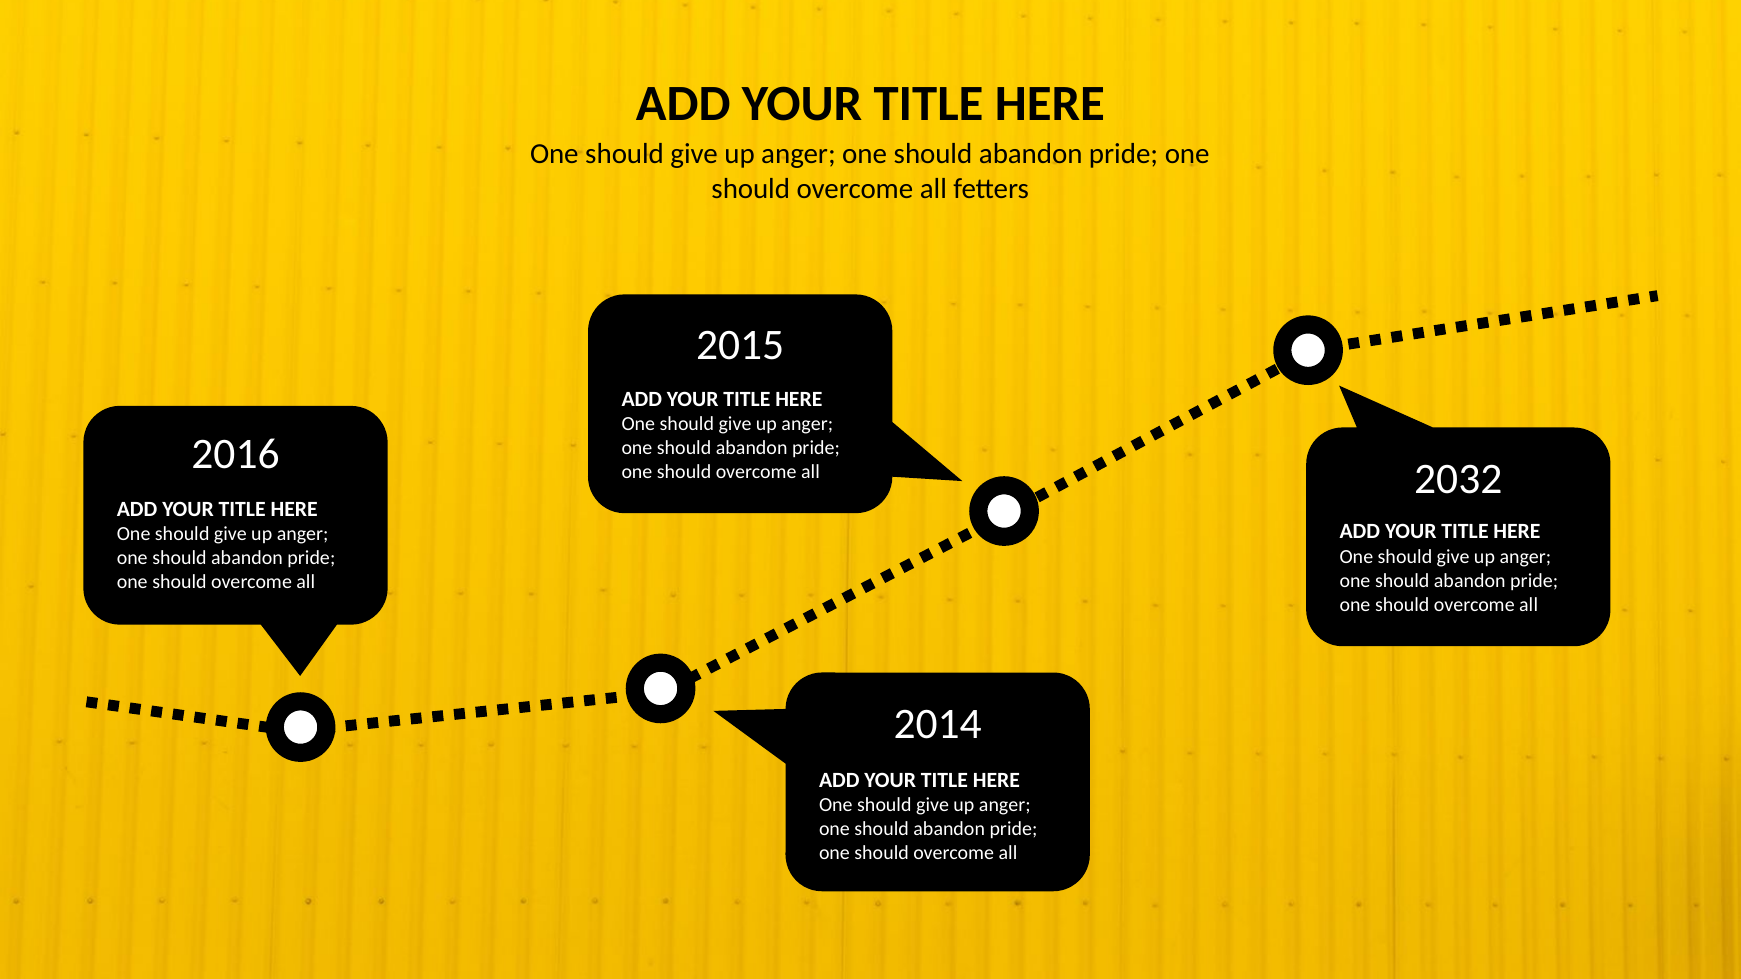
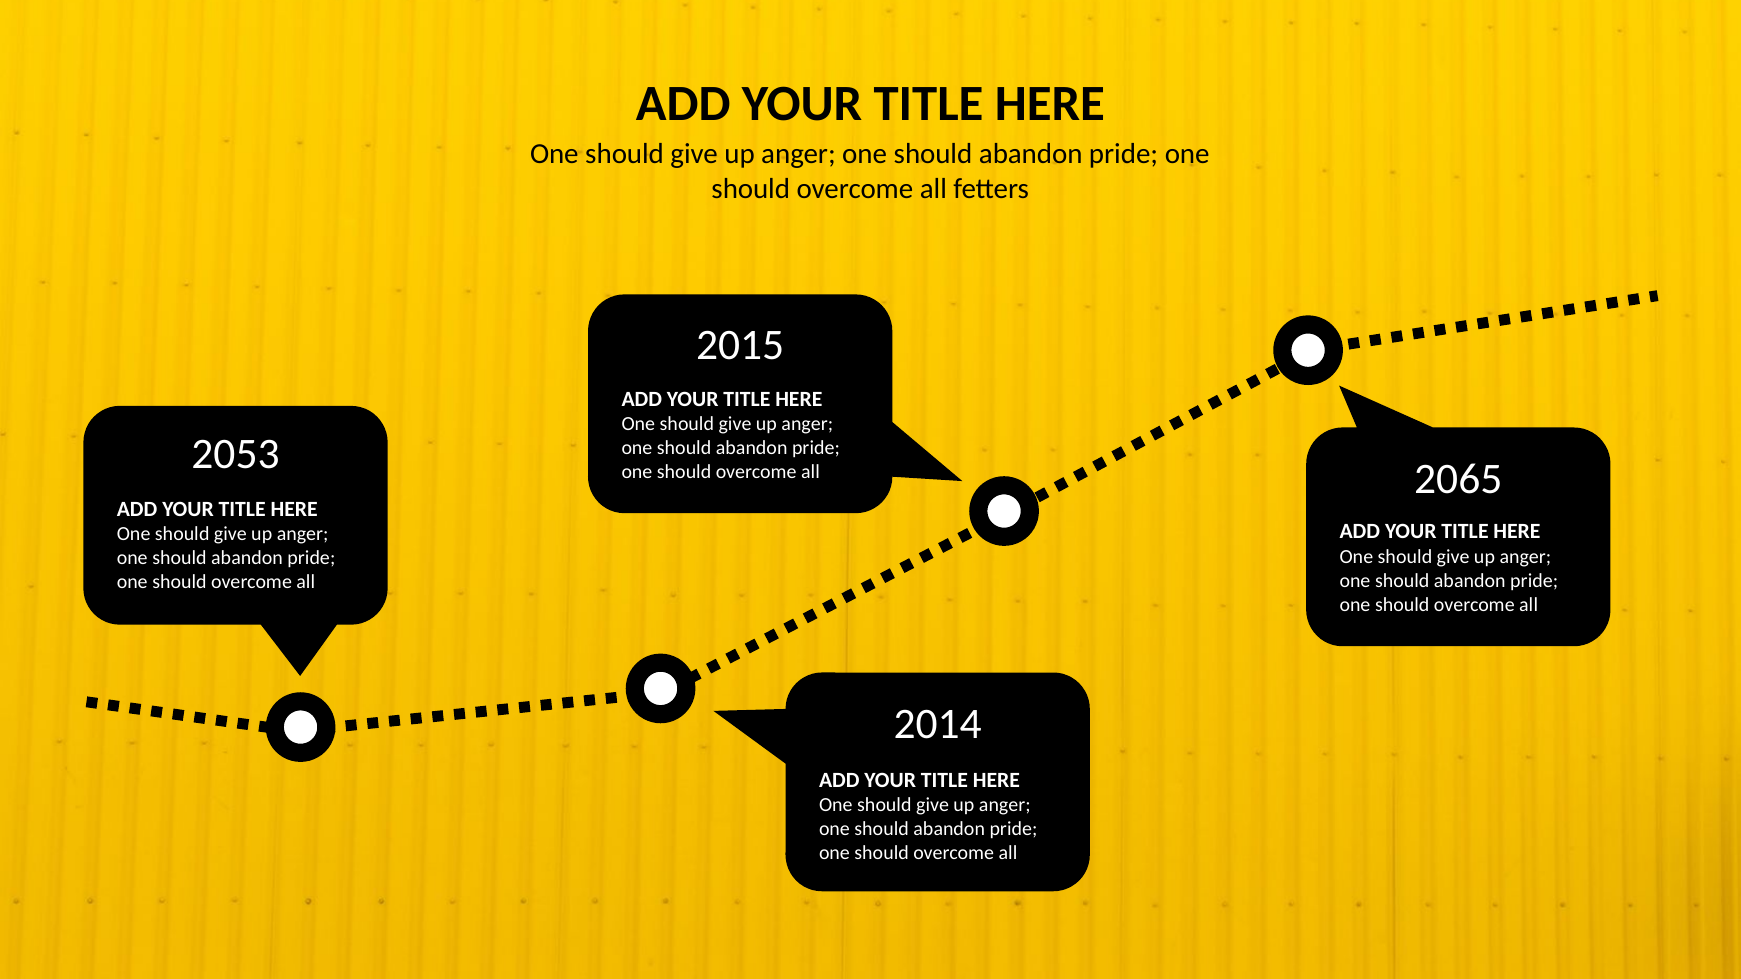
2016: 2016 -> 2053 (236, 455)
2032: 2032 -> 2065 (1458, 480)
